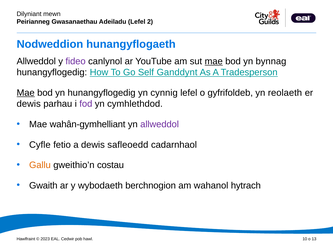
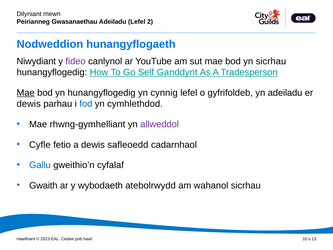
Allweddol: Allweddol -> Niwydiant (36, 61)
mae underline: present -> none (214, 61)
yn bynnag: bynnag -> sicrhau (271, 61)
yn reolaeth: reolaeth -> adeiladu (285, 93)
fod colour: purple -> blue (86, 104)
wahân-gymhelliant: wahân-gymhelliant -> rhwng-gymhelliant (88, 124)
Gallu colour: orange -> blue (40, 165)
costau: costau -> cyfalaf (110, 165)
berchnogion: berchnogion -> atebolrwydd (151, 185)
wahanol hytrach: hytrach -> sicrhau (246, 185)
